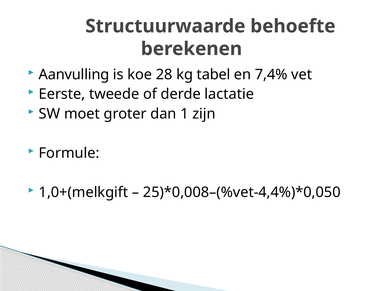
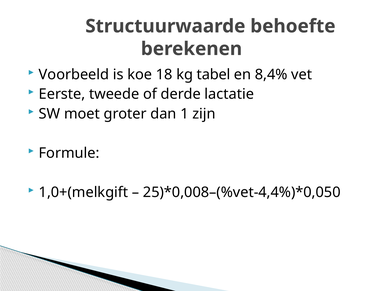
Aanvulling: Aanvulling -> Voorbeeld (74, 75)
28: 28 -> 18 (164, 75)
7,4%: 7,4% -> 8,4% (271, 75)
